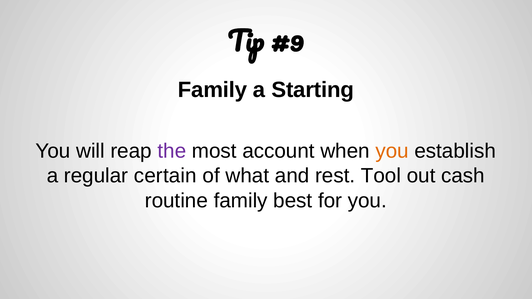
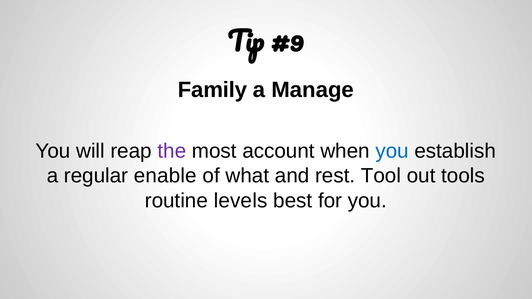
Starting: Starting -> Manage (313, 90)
you colour: orange -> blue (392, 151)
certain: certain -> enable (165, 176)
cash: cash -> tools (463, 176)
routine family: family -> levels (241, 201)
